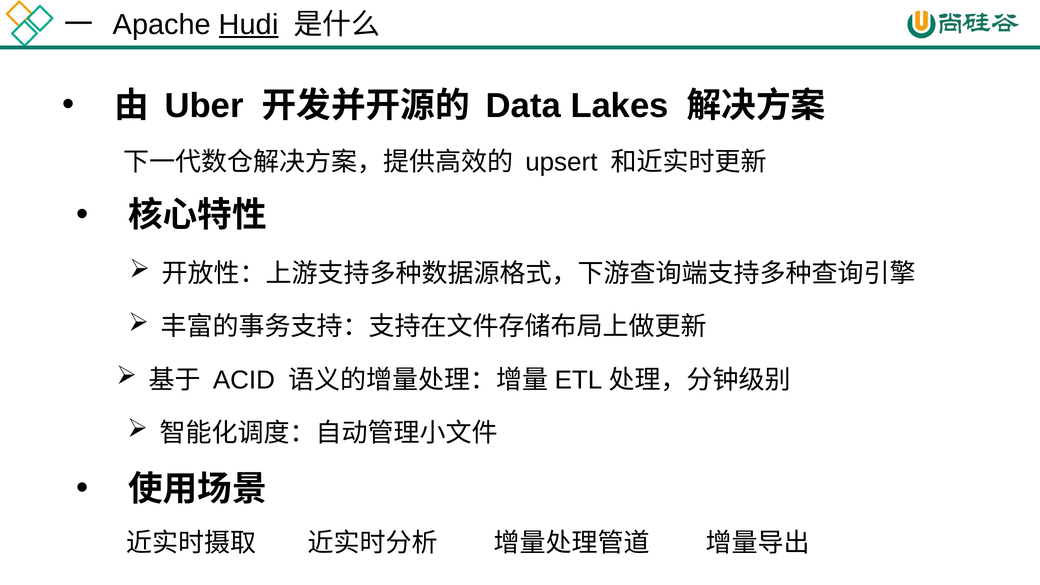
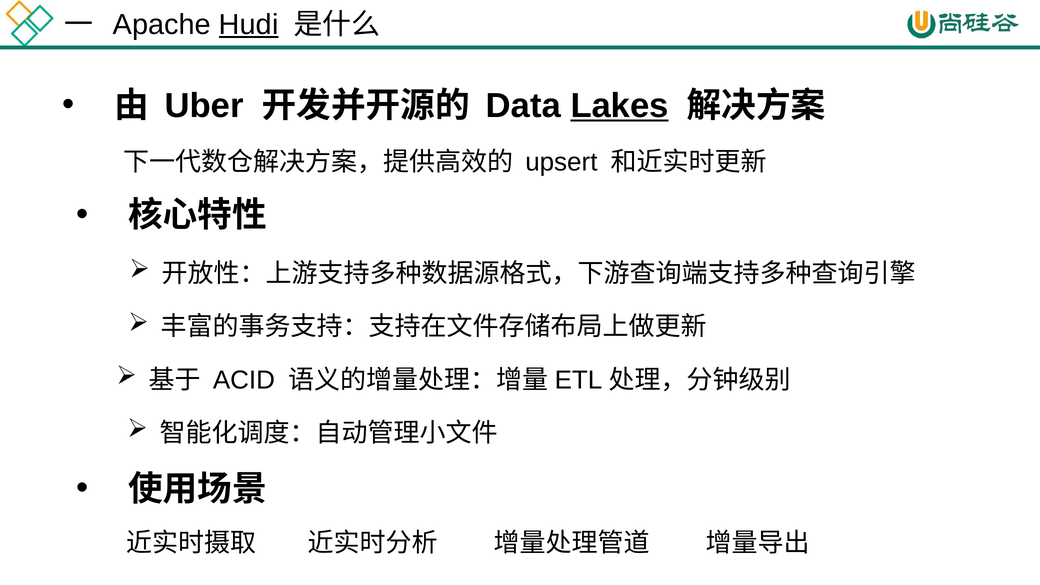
Lakes underline: none -> present (620, 106)
